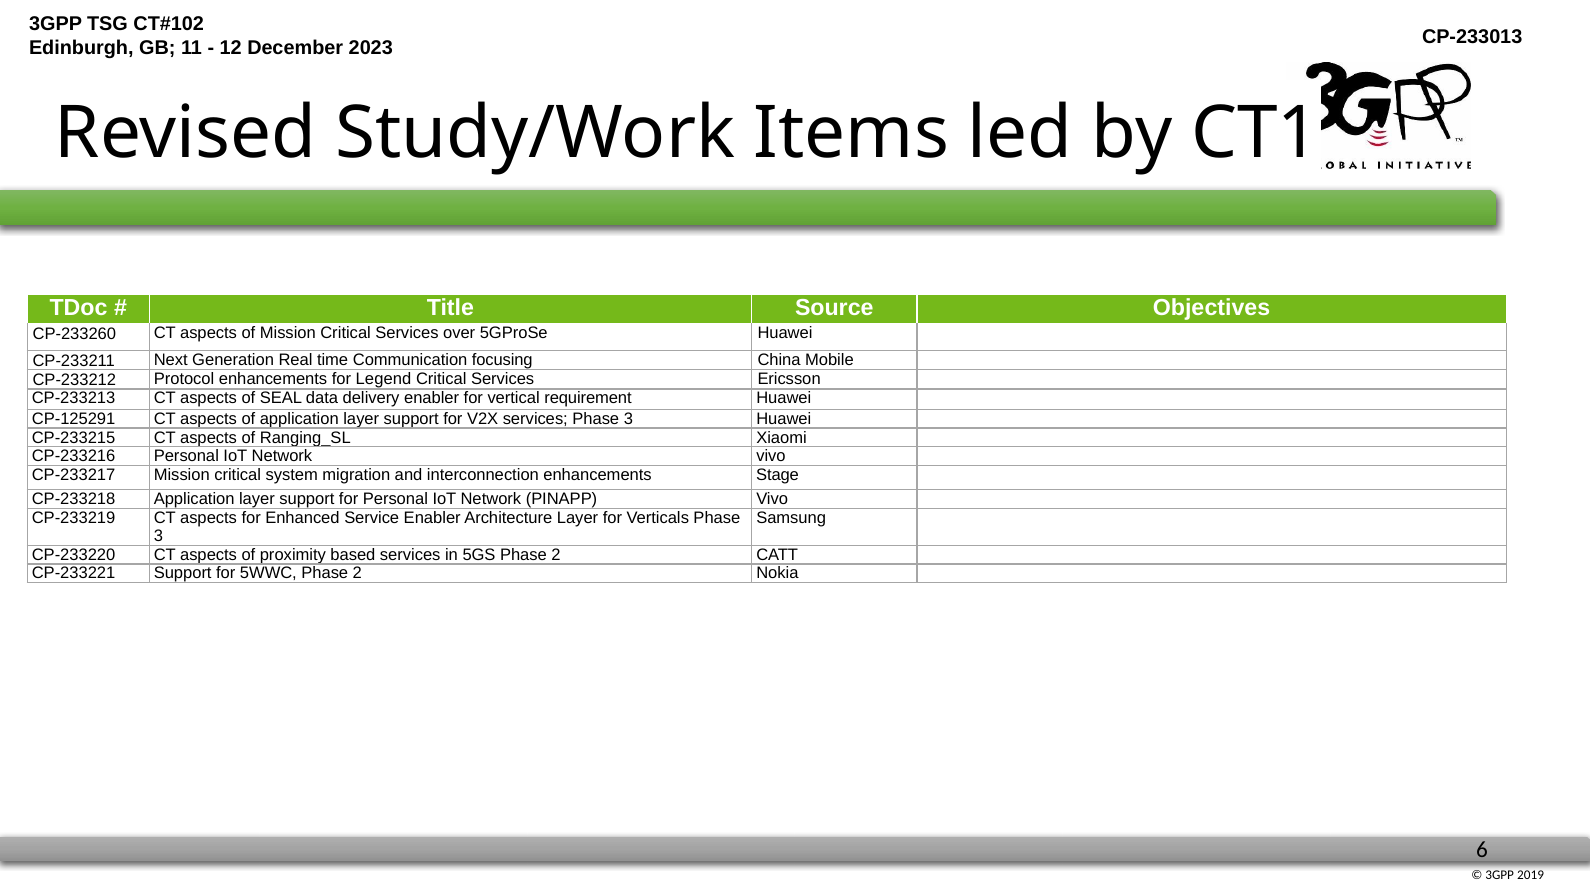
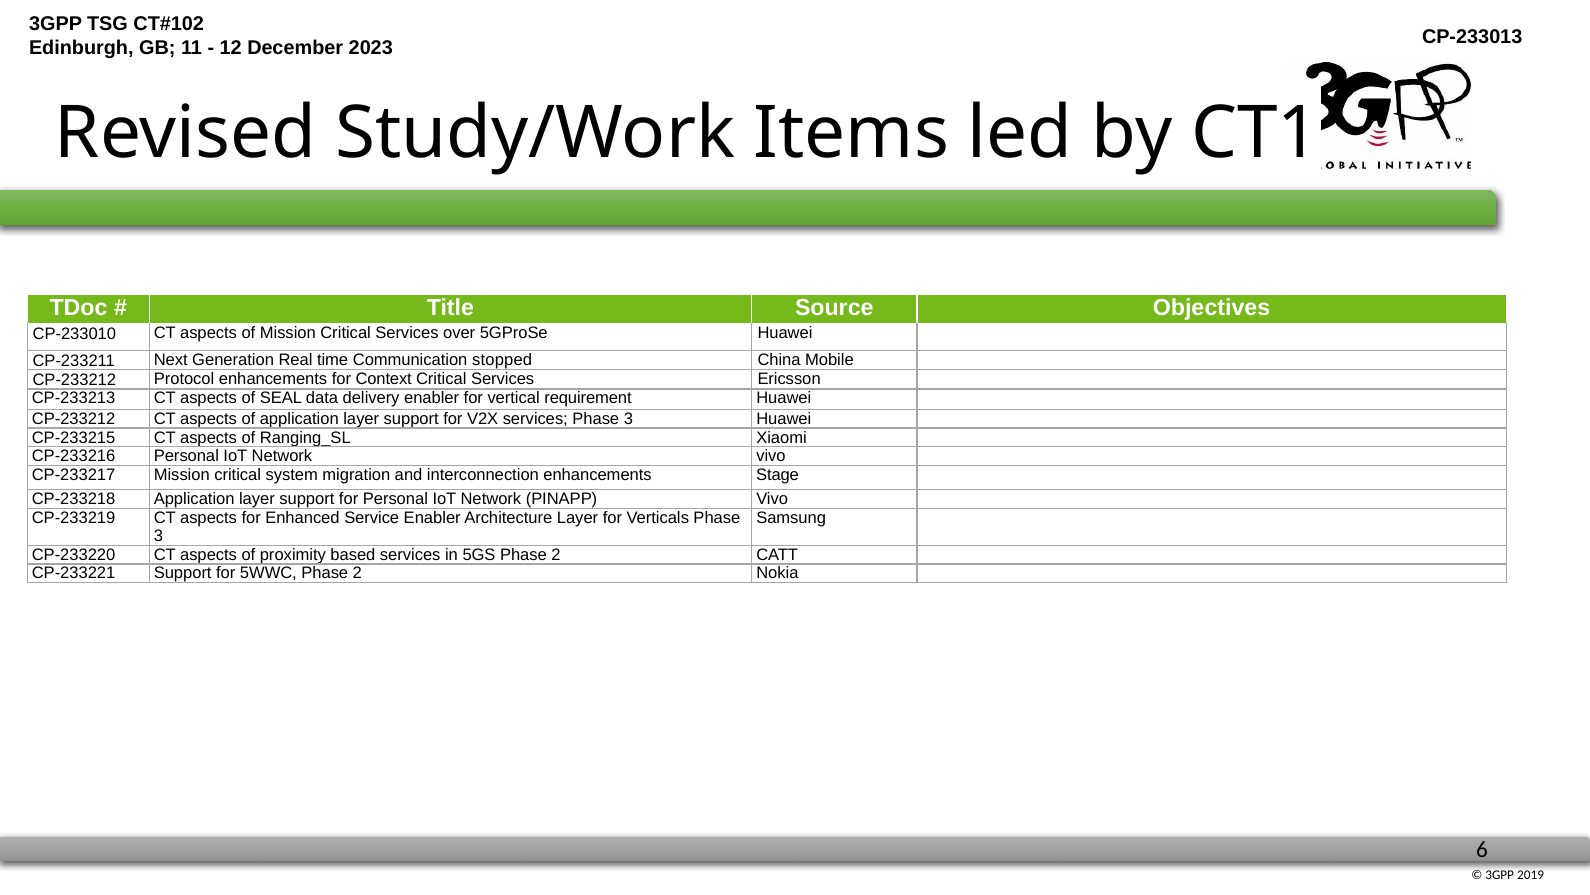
CP-233260: CP-233260 -> CP-233010 (74, 334)
focusing: focusing -> stopped (502, 360)
Legend: Legend -> Context (384, 379)
CP-125291: CP-125291 -> CP-233212 (74, 419)
